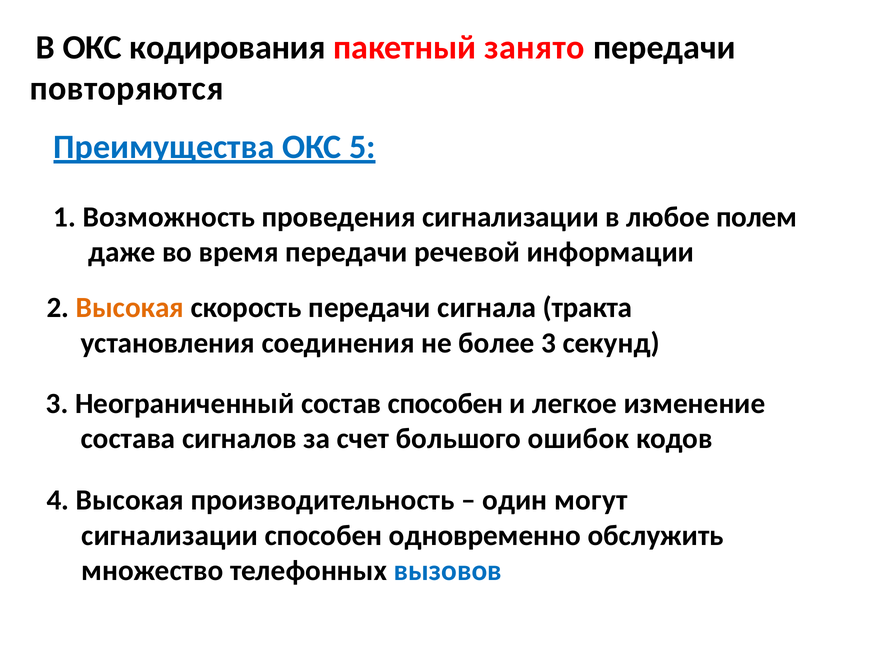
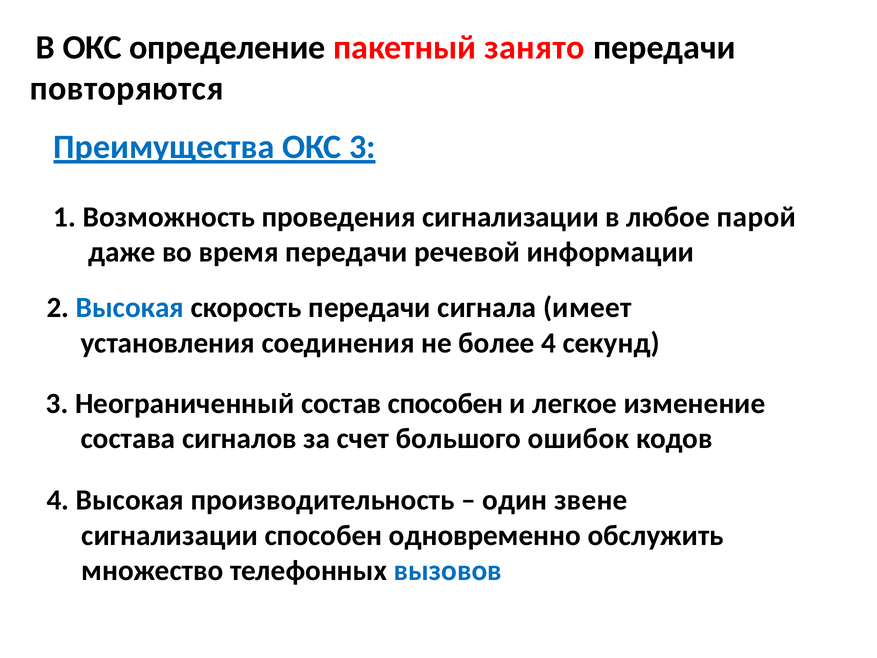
кодирования: кодирования -> определение (227, 48)
ОКС 5: 5 -> 3 (362, 147)
полем: полем -> парой (756, 217)
Высокая colour: orange -> blue (130, 308)
тракта: тракта -> имеет (587, 308)
более 3: 3 -> 4 (548, 343)
могут: могут -> звене (591, 500)
